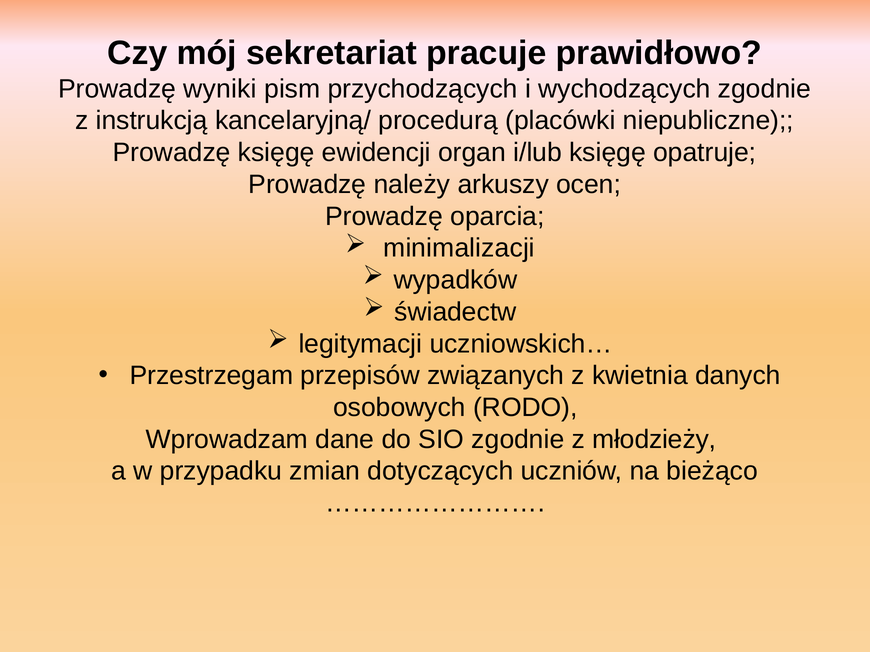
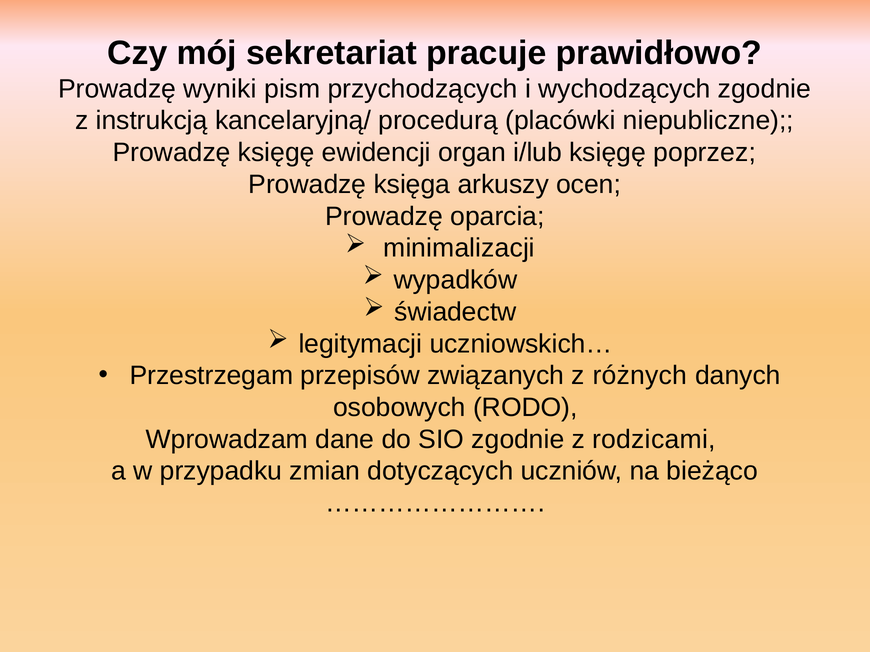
opatruje: opatruje -> poprzez (705, 153)
należy: należy -> księga (412, 185)
kwietnia: kwietnia -> różnych (640, 376)
młodzieży: młodzieży -> rodzicami (654, 440)
